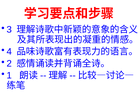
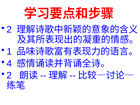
3: 3 -> 2 (9, 30)
4: 4 -> 1 (9, 52)
2: 2 -> 4 (9, 64)
1: 1 -> 2 (9, 75)
